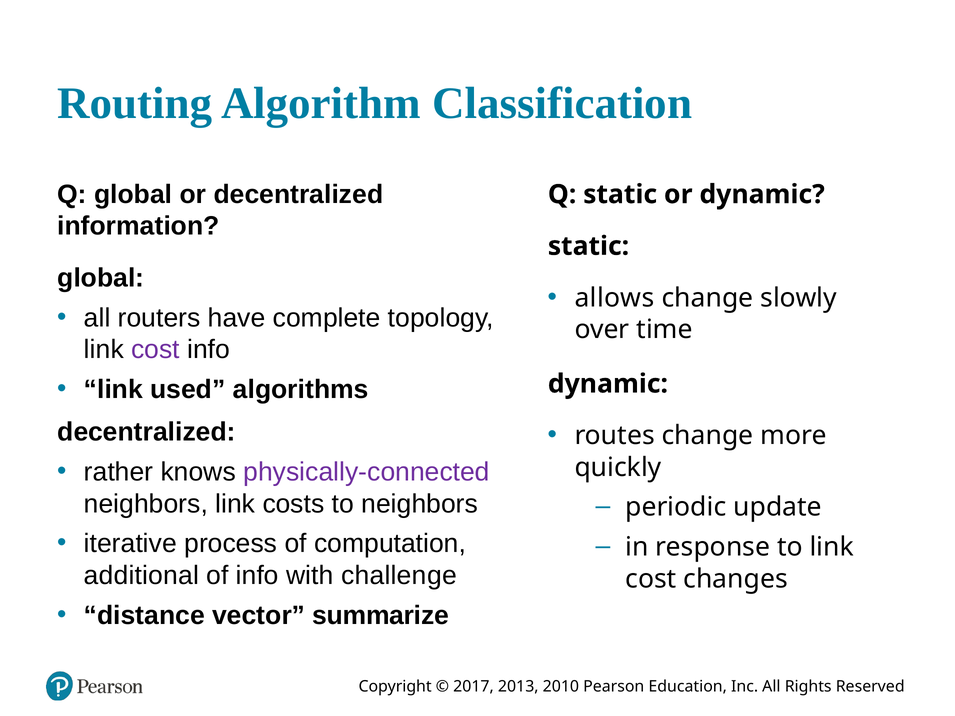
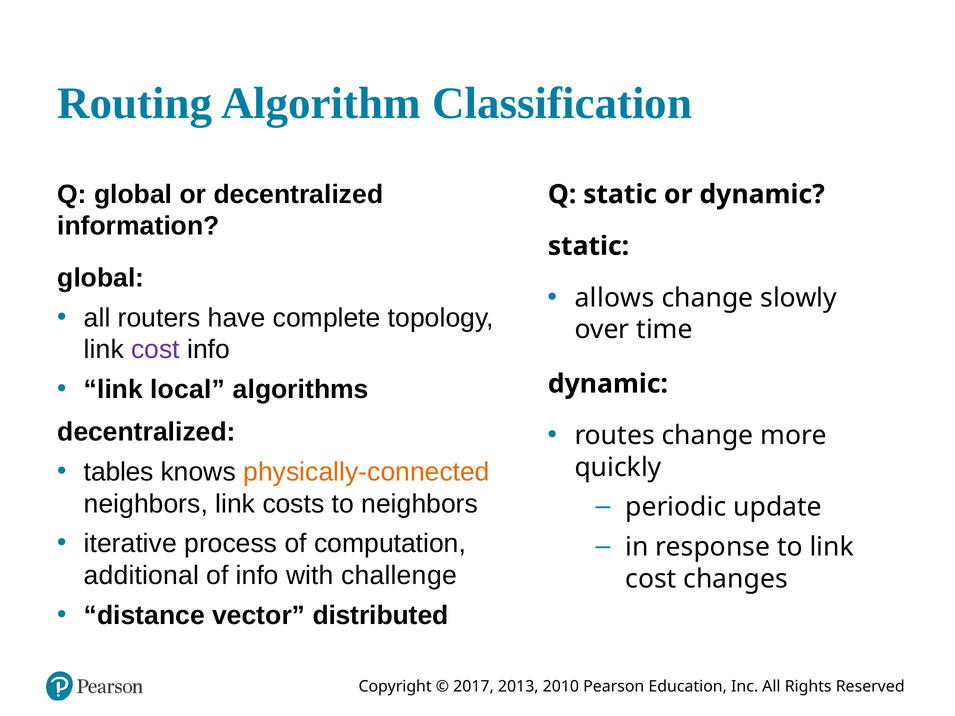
used: used -> local (188, 390)
rather: rather -> tables (119, 472)
physically-connected colour: purple -> orange (367, 472)
summarize: summarize -> distributed (380, 616)
